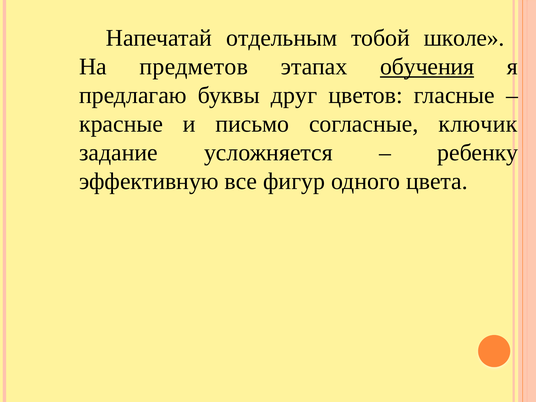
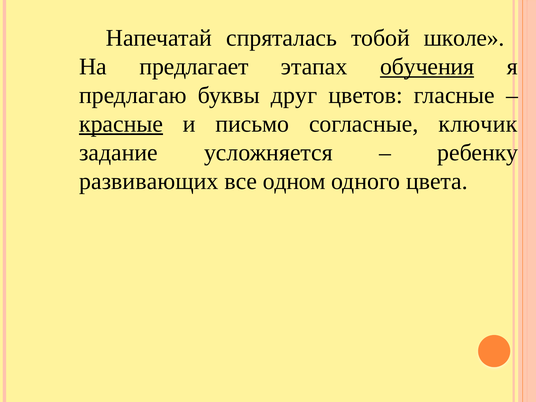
отдельным: отдельным -> спряталась (282, 38)
предметов: предметов -> предлагает (194, 67)
красные underline: none -> present (121, 124)
эффективную: эффективную -> развивающих (149, 181)
фигур: фигур -> одном (294, 181)
